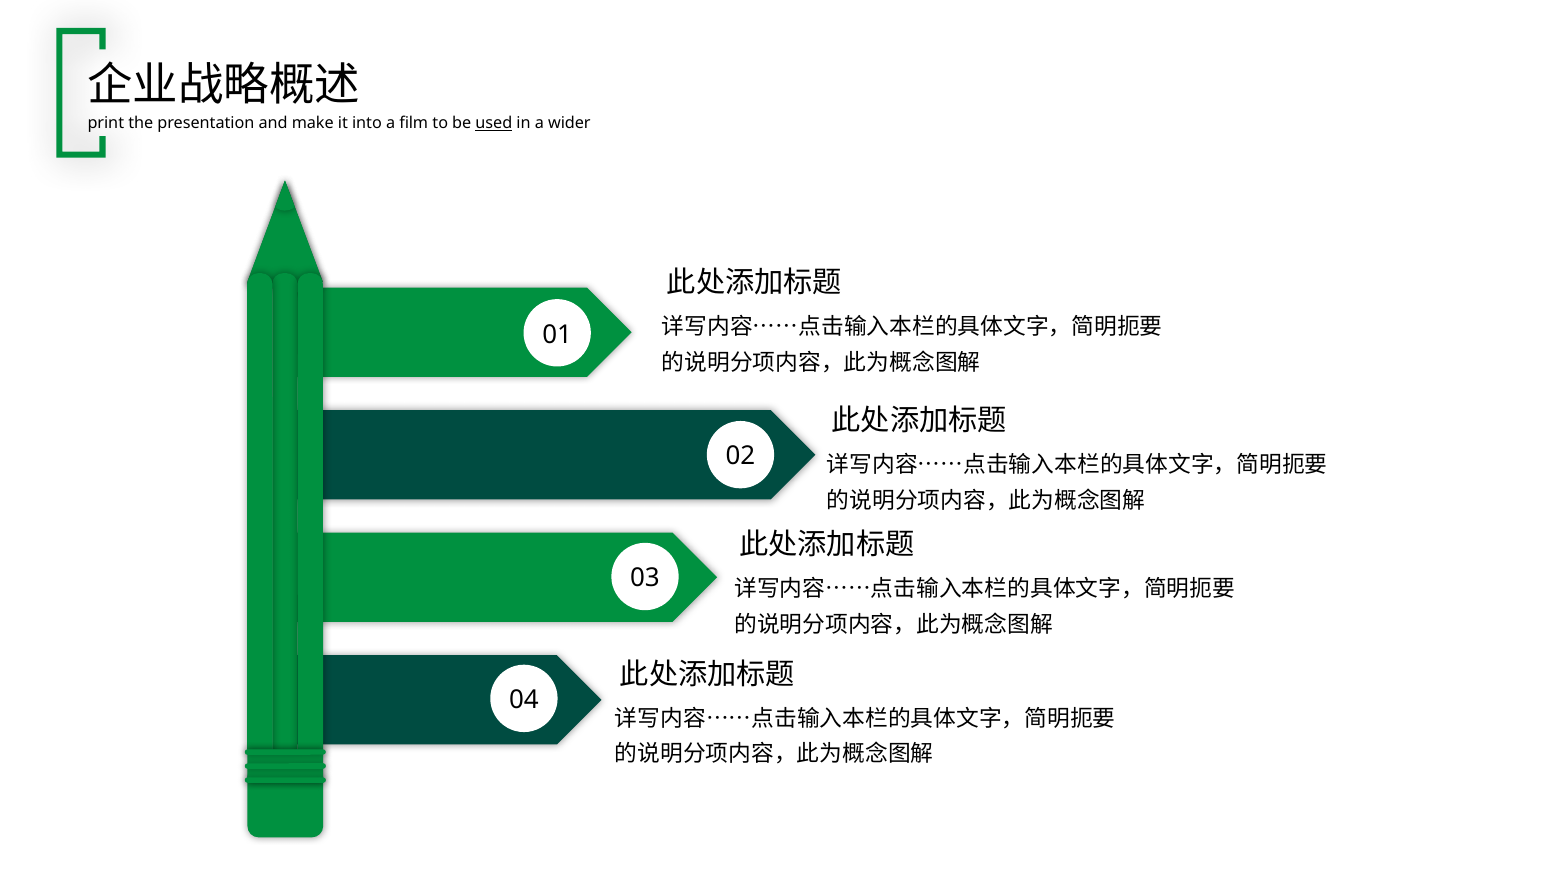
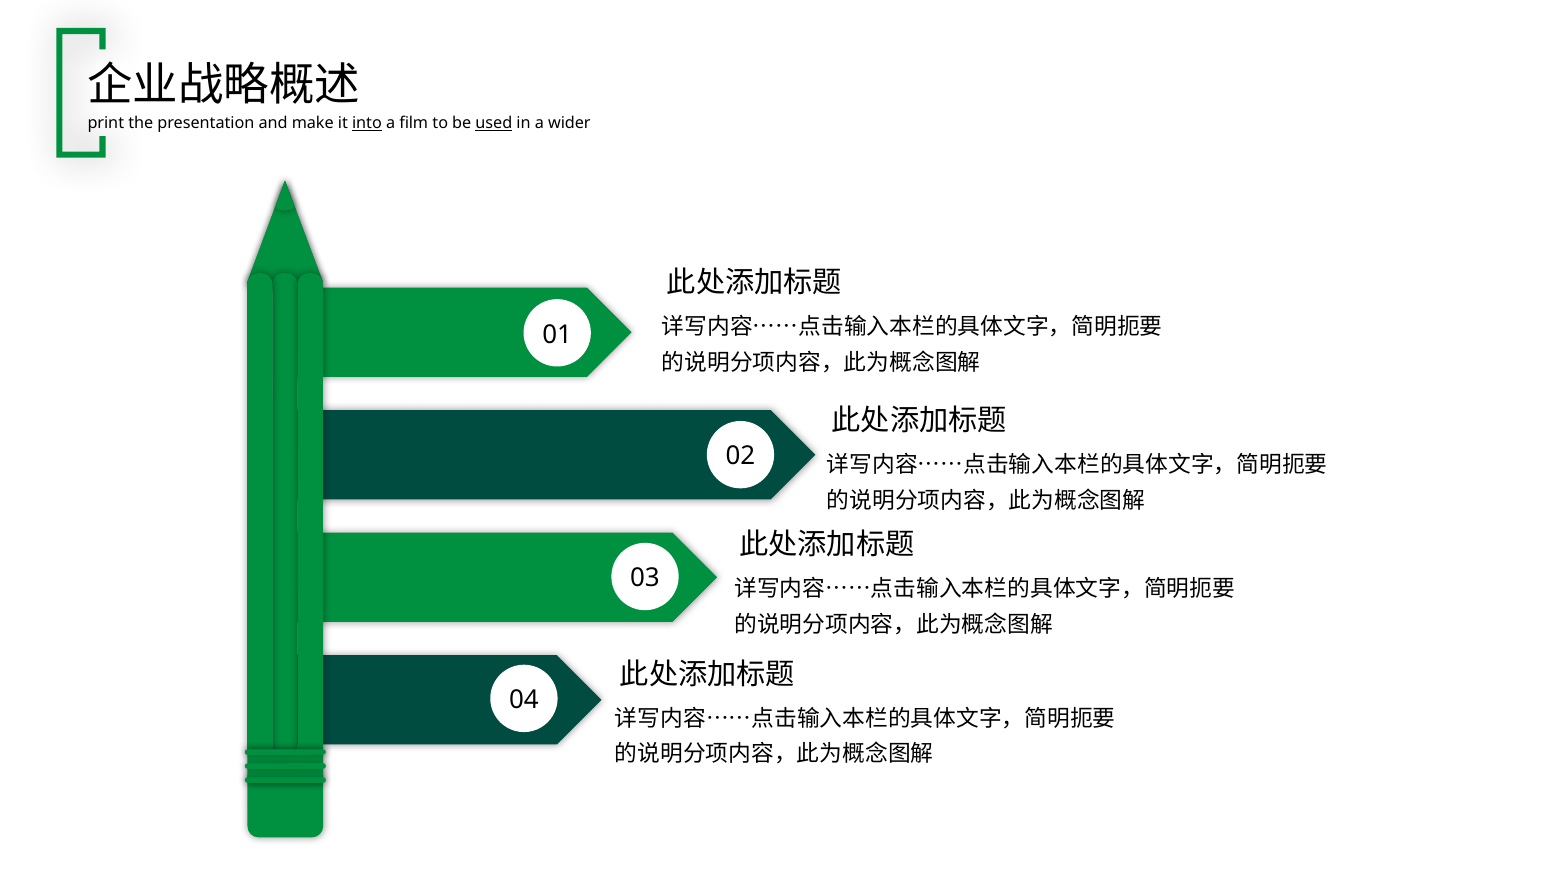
into underline: none -> present (367, 123)
